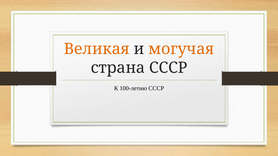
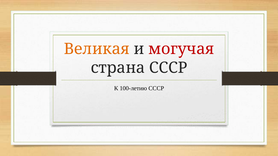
могучая colour: orange -> red (181, 49)
